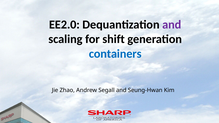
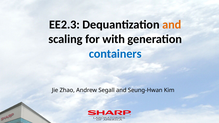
EE2.0: EE2.0 -> EE2.3 (64, 25)
and colour: purple -> orange (172, 25)
shift: shift -> with (114, 39)
